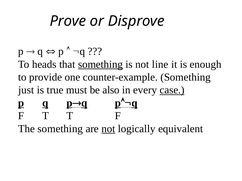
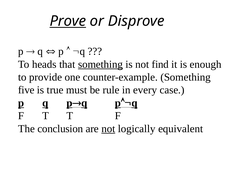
Prove underline: none -> present (68, 21)
line: line -> find (160, 64)
just: just -> five (26, 90)
also: also -> rule (111, 90)
case underline: present -> none (172, 90)
The something: something -> conclusion (60, 129)
